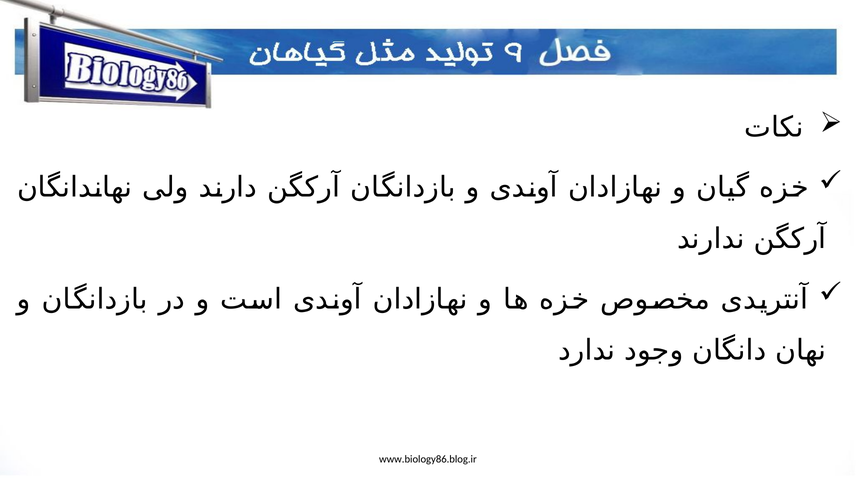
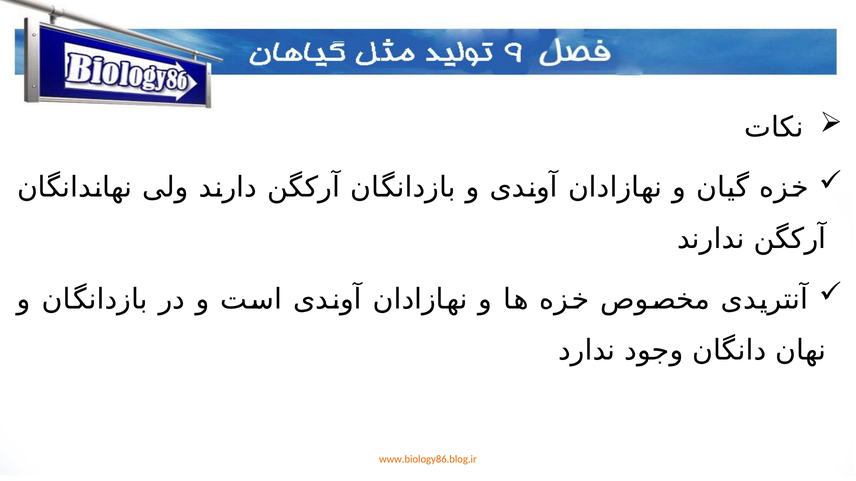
www.biology86.blog.ir colour: black -> orange (428, 460)
